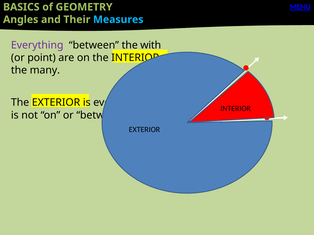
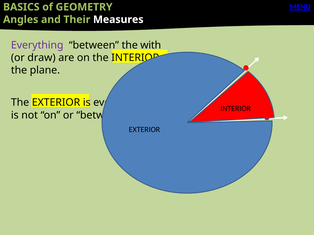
Measures colour: light blue -> white (118, 20)
point: point -> draw (42, 58)
many: many -> plane (45, 70)
